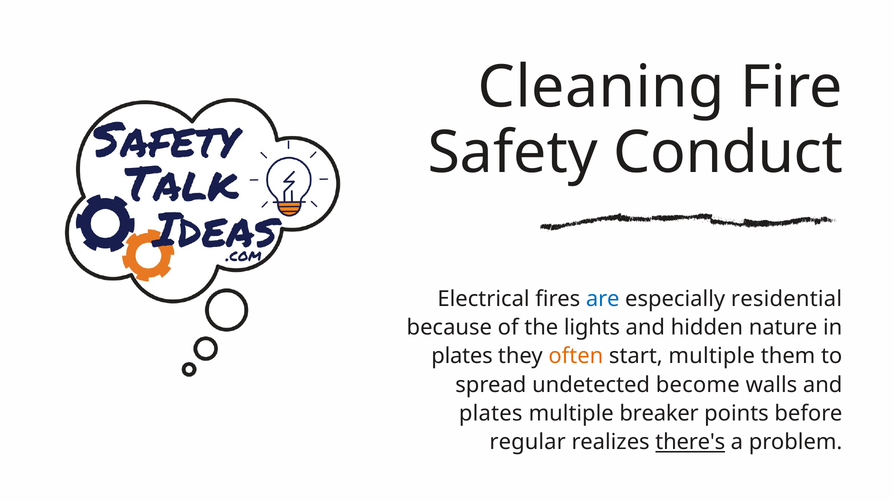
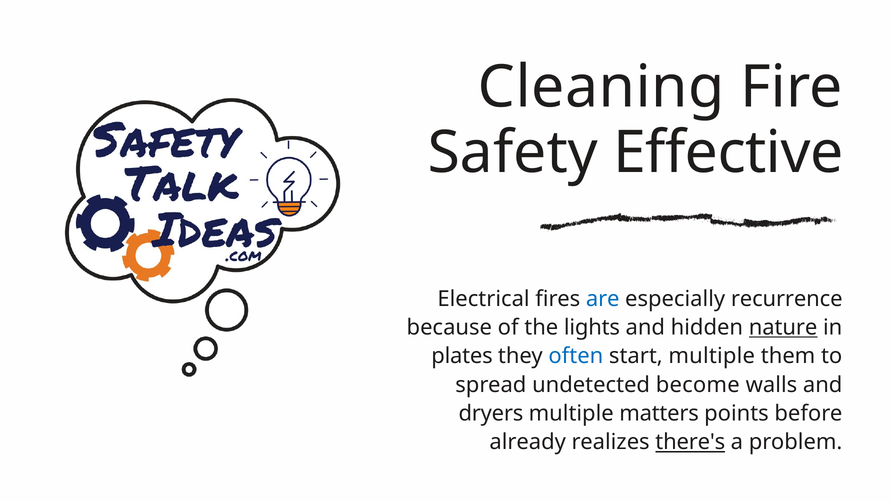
Conduct: Conduct -> Effective (728, 153)
residential: residential -> recurrence (787, 299)
nature underline: none -> present (783, 328)
often colour: orange -> blue (576, 356)
plates: plates -> dryers (491, 414)
breaker: breaker -> matters (659, 414)
regular: regular -> already (528, 442)
